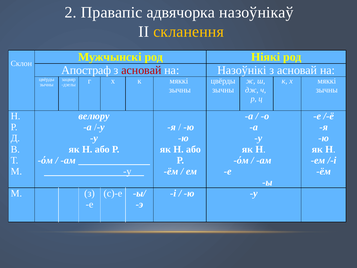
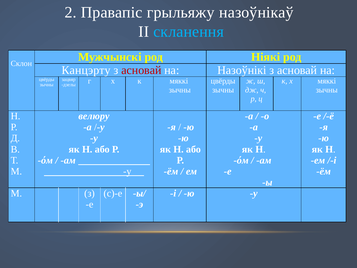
адвячорка: адвячорка -> грыльяжу (181, 12)
скланення colour: yellow -> light blue (189, 31)
Апостраф: Апостраф -> Канцэрту (86, 70)
